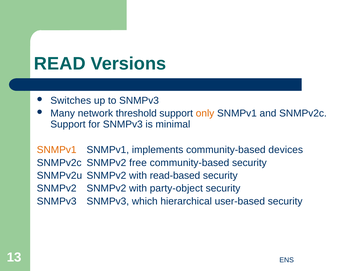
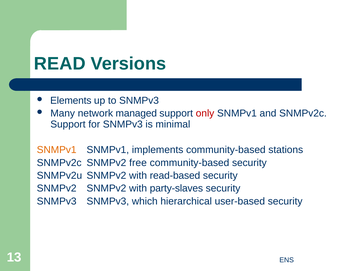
Switches: Switches -> Elements (71, 101)
threshold: threshold -> managed (136, 114)
only colour: orange -> red (205, 114)
devices: devices -> stations (286, 150)
party-object: party-object -> party-slaves (176, 189)
